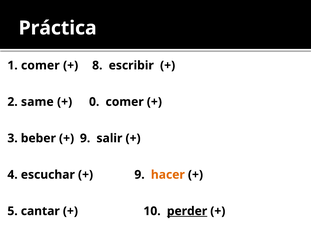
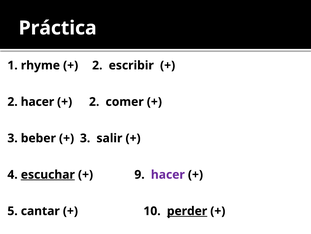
1 comer: comer -> rhyme (40, 65)
8: 8 -> 2 (97, 65)
2 same: same -> hacer (37, 102)
0: 0 -> 2 (94, 102)
9: 9 -> 3 (85, 138)
escuchar underline: none -> present (48, 174)
hacer colour: orange -> purple (168, 174)
